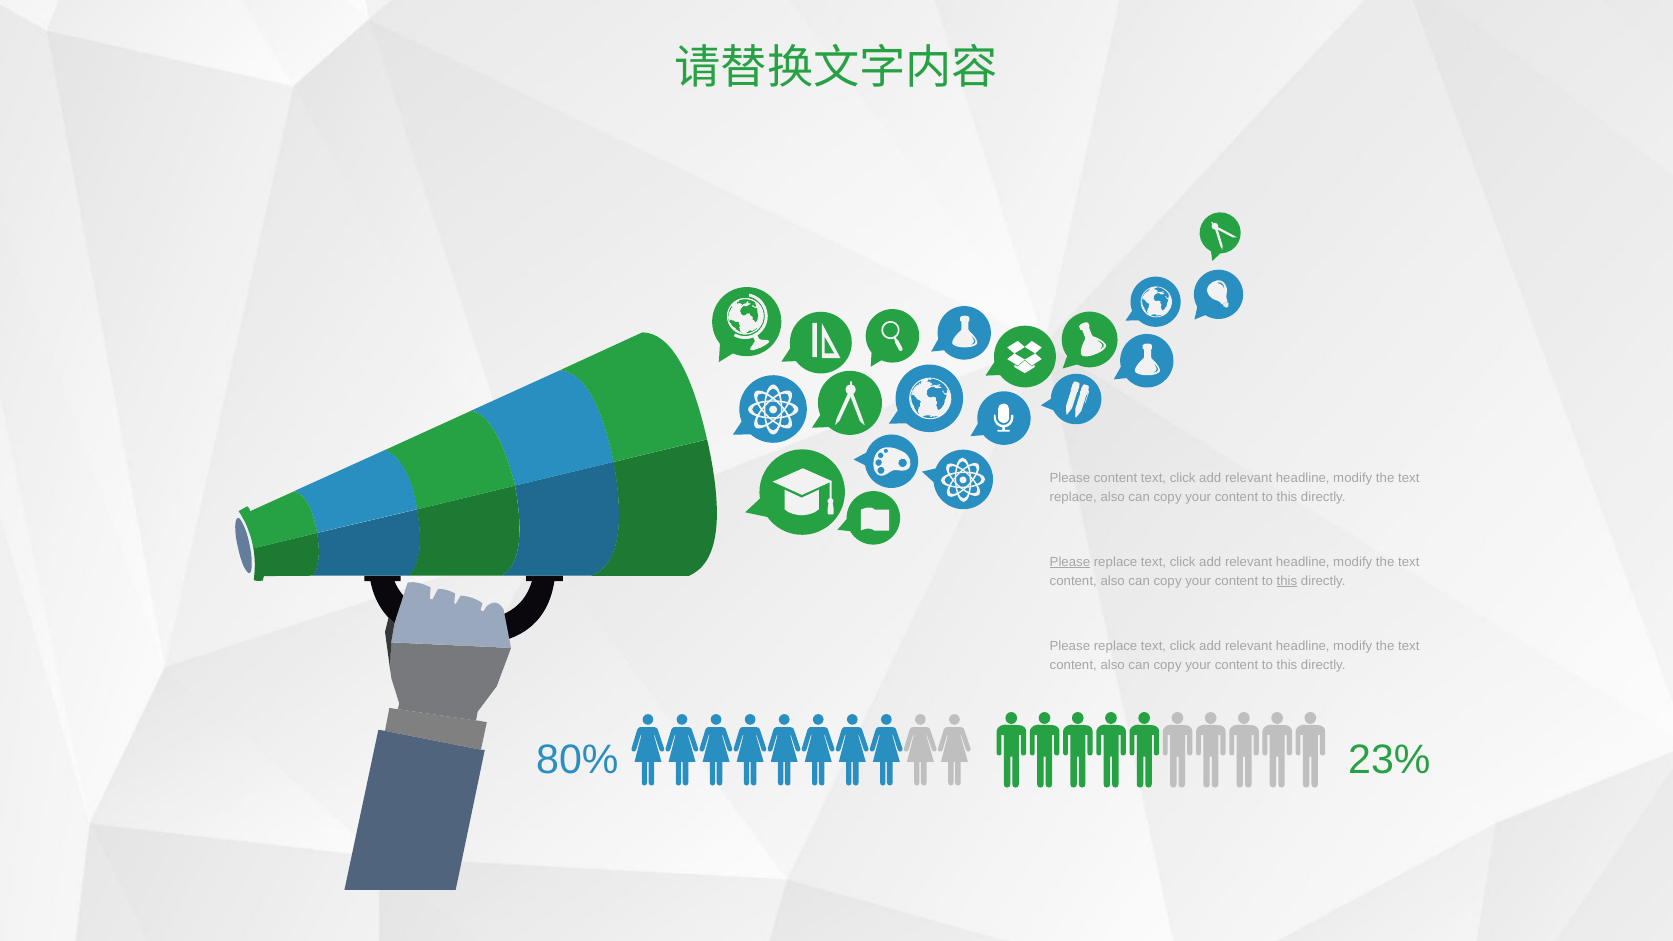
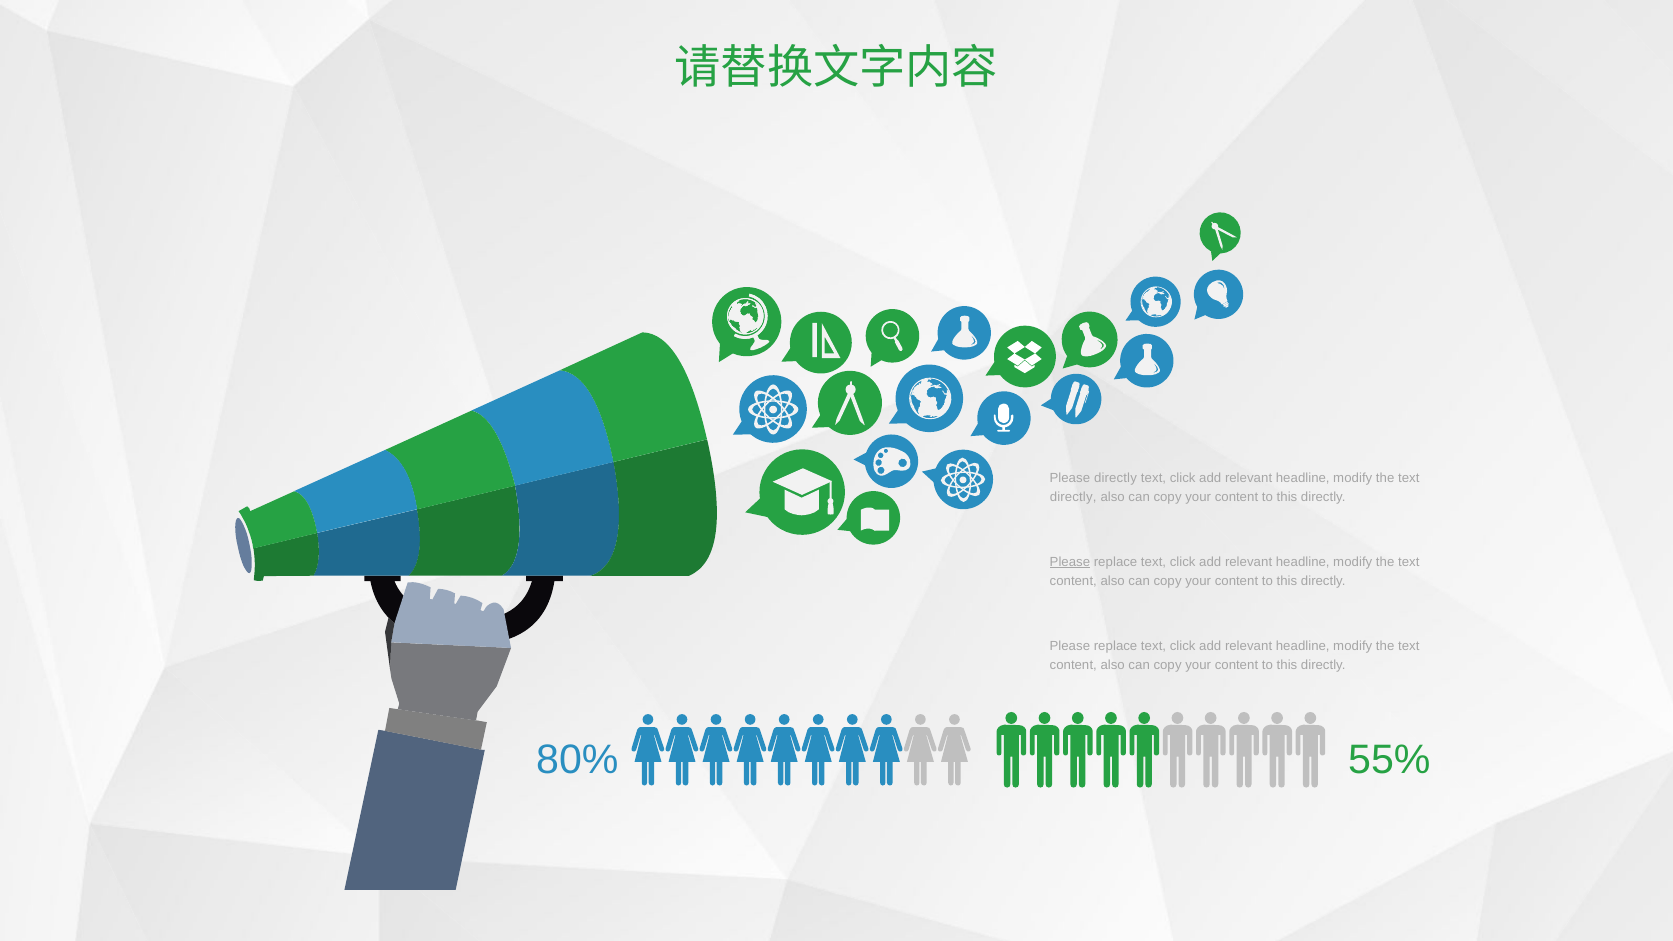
Please content: content -> directly (1115, 478)
replace: replace -> directly (1073, 497)
this underline: present -> none (1287, 581)
23%: 23% -> 55% (1389, 760)
